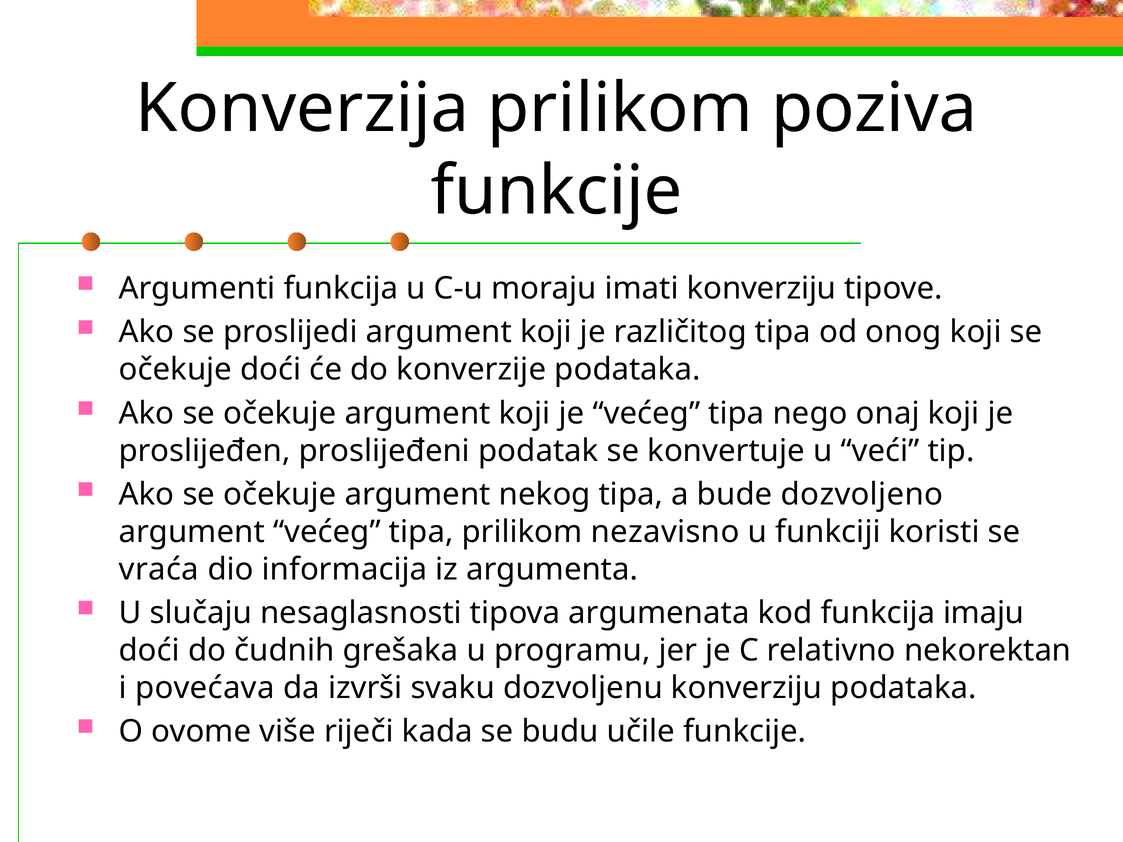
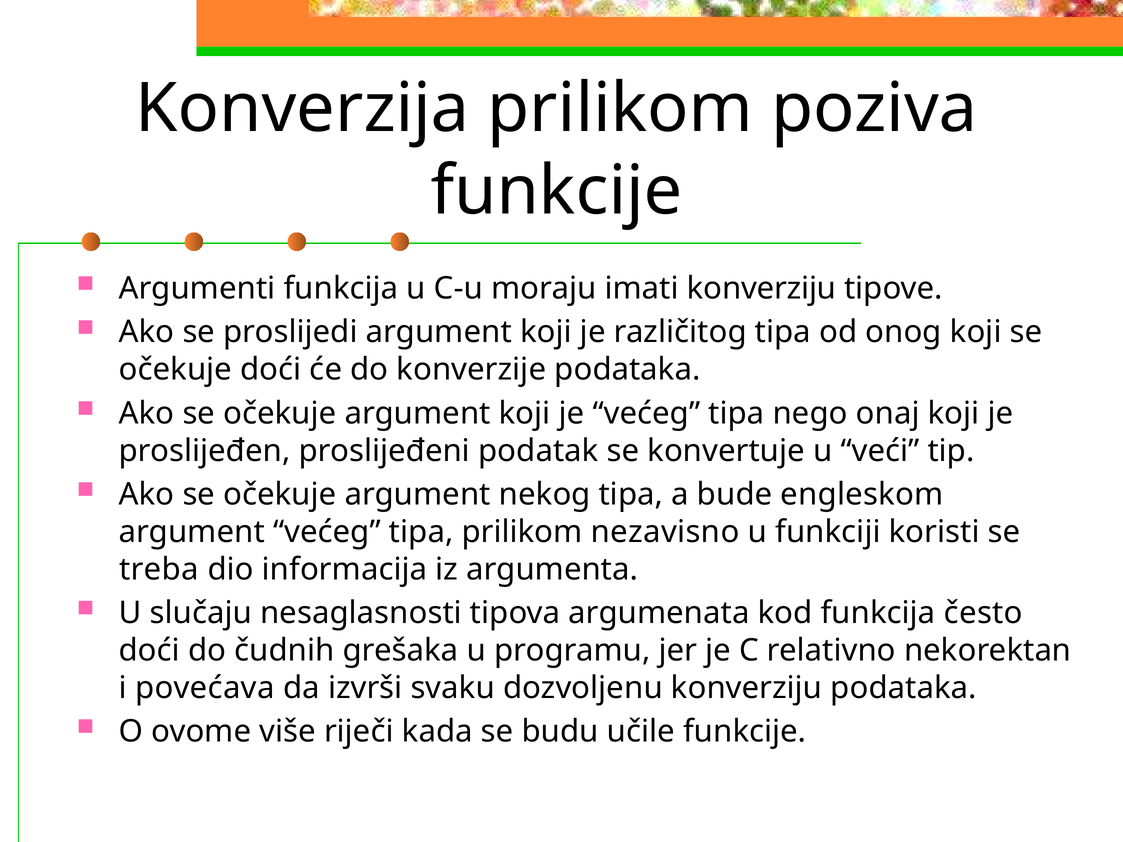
dozvoljeno: dozvoljeno -> engleskom (862, 495)
vraća: vraća -> treba (159, 569)
imaju: imaju -> često (983, 613)
